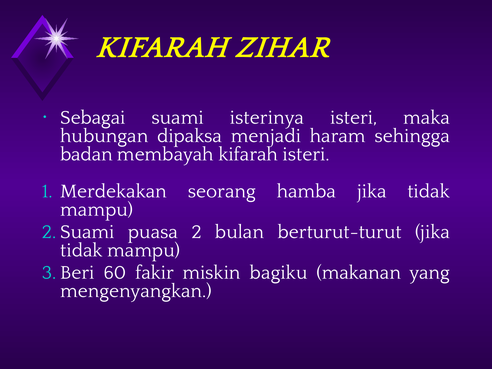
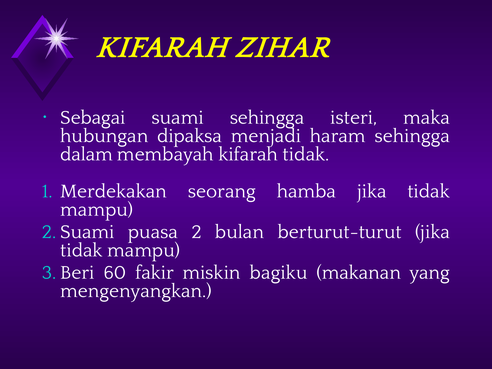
suami isterinya: isterinya -> sehingga (267, 117)
badan: badan -> dalam (86, 154)
kifarah isteri: isteri -> tidak (306, 154)
